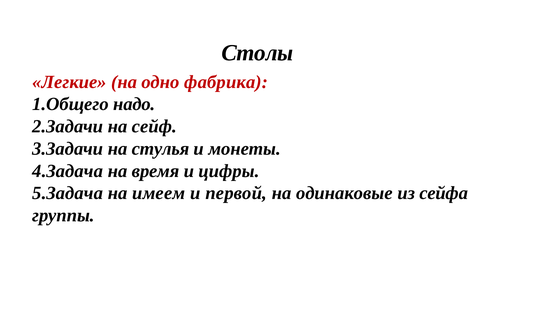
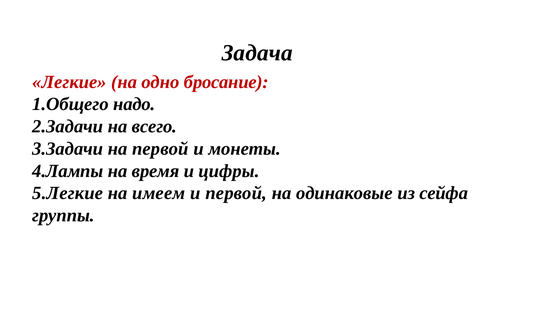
Столы: Столы -> Задача (257, 53)
фабрика: фабрика -> бросание (226, 82)
сейф: сейф -> всего (154, 126)
на стулья: стулья -> первой (160, 149)
4.Задача: 4.Задача -> 4.Лампы (68, 171)
5.Задача: 5.Задача -> 5.Легкие (68, 193)
